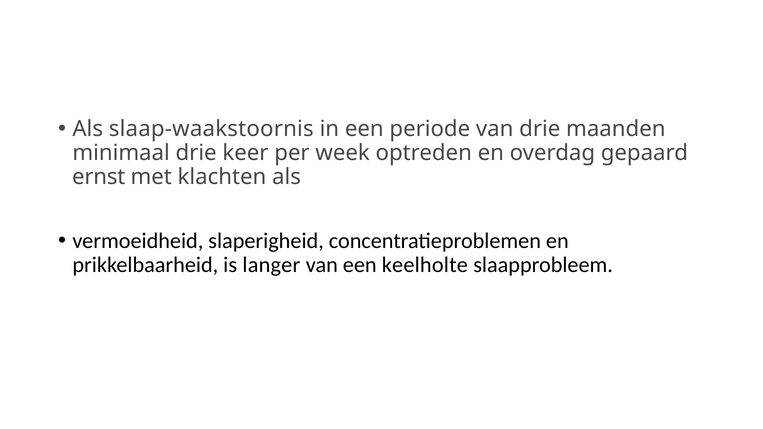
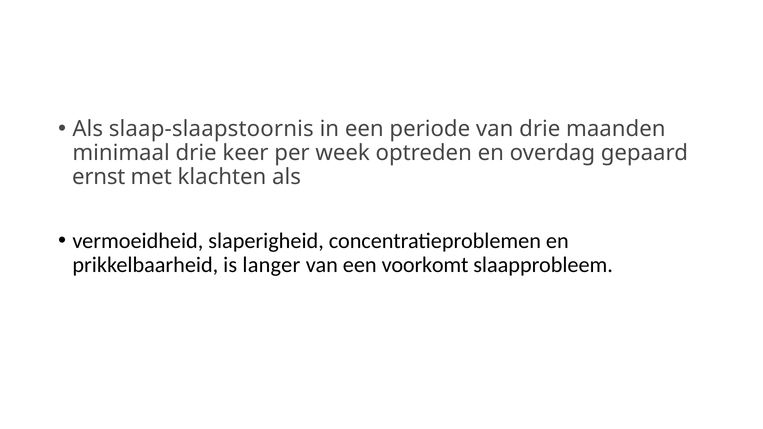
slaap-waakstoornis: slaap-waakstoornis -> slaap-slaapstoornis (211, 129)
keelholte: keelholte -> voorkomt (425, 265)
